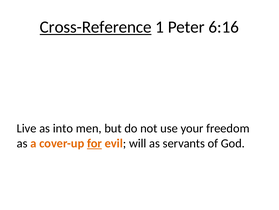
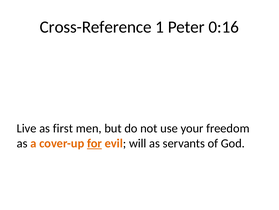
Cross-Reference underline: present -> none (96, 27)
6:16: 6:16 -> 0:16 (224, 27)
into: into -> first (63, 128)
